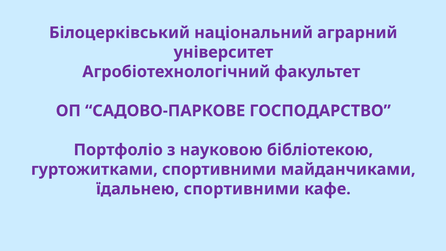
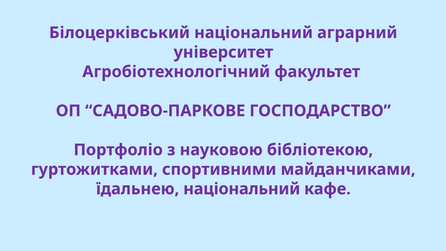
їдальнею спортивними: спортивними -> національний (242, 189)
